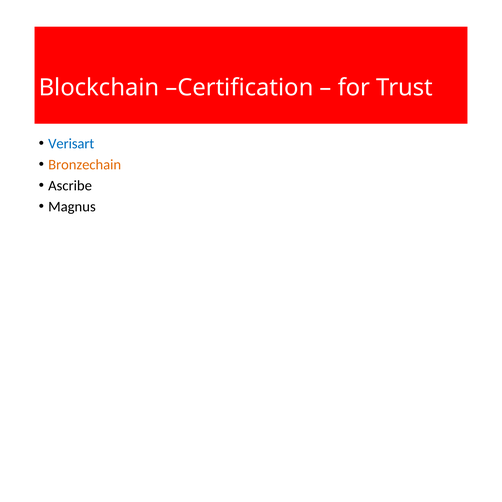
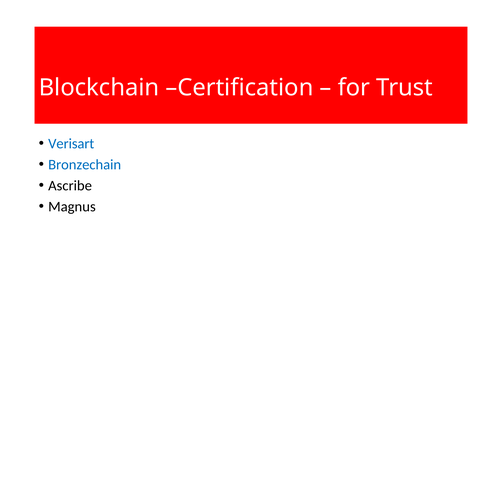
Bronzechain colour: orange -> blue (85, 165)
